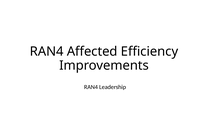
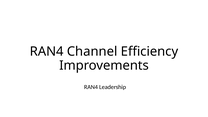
Affected: Affected -> Channel (92, 51)
